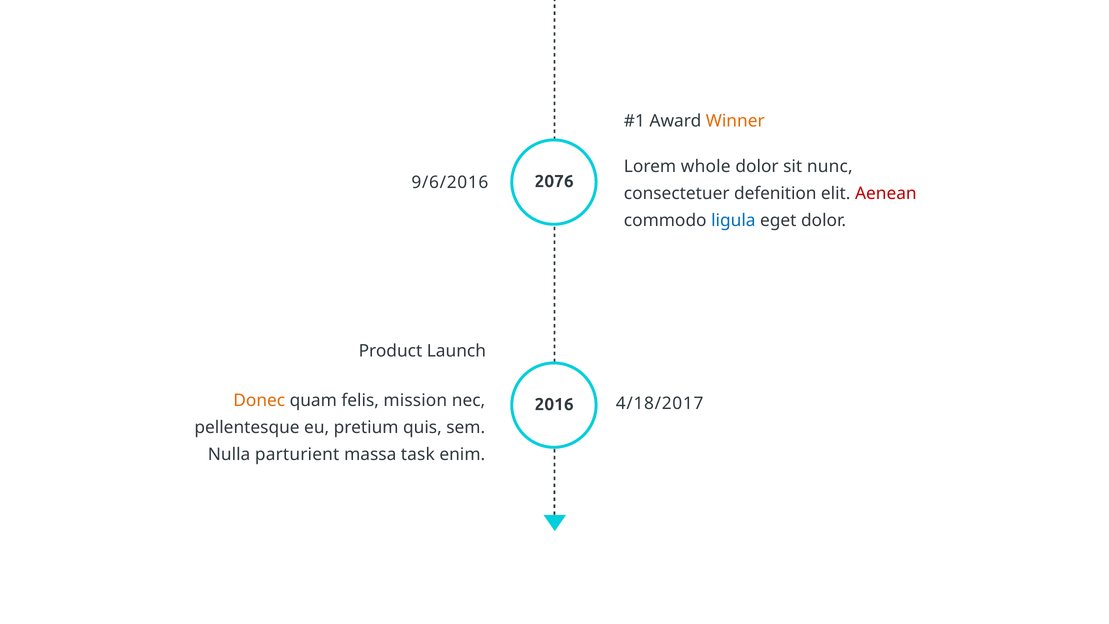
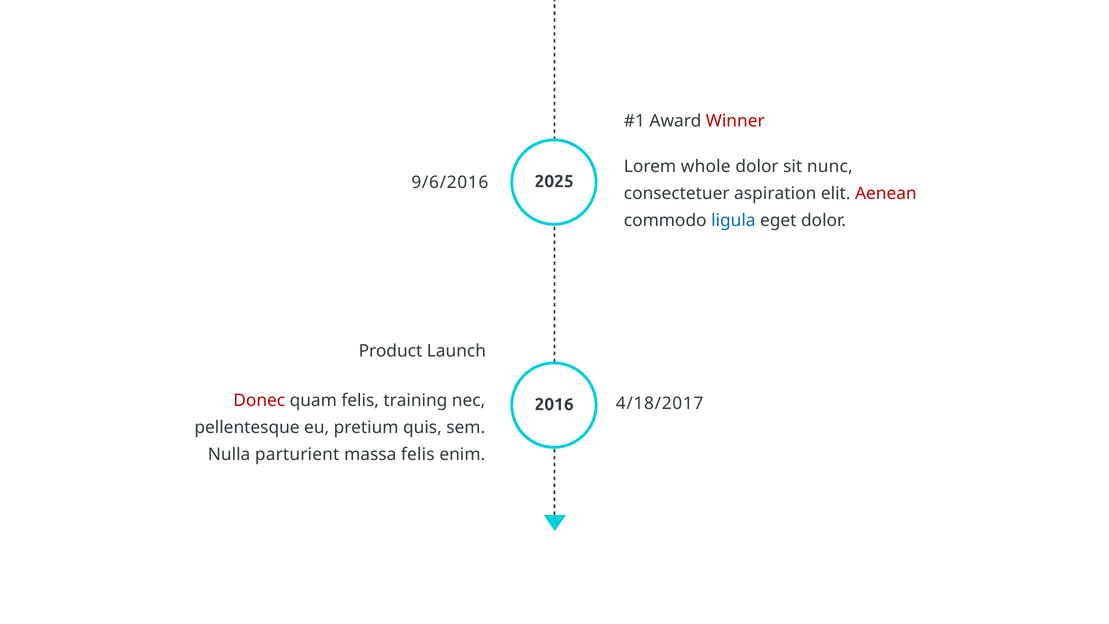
Winner colour: orange -> red (735, 121)
2076: 2076 -> 2025 (554, 181)
defenition: defenition -> aspiration (775, 194)
Donec colour: orange -> red (259, 401)
mission: mission -> training (415, 401)
massa task: task -> felis (418, 455)
